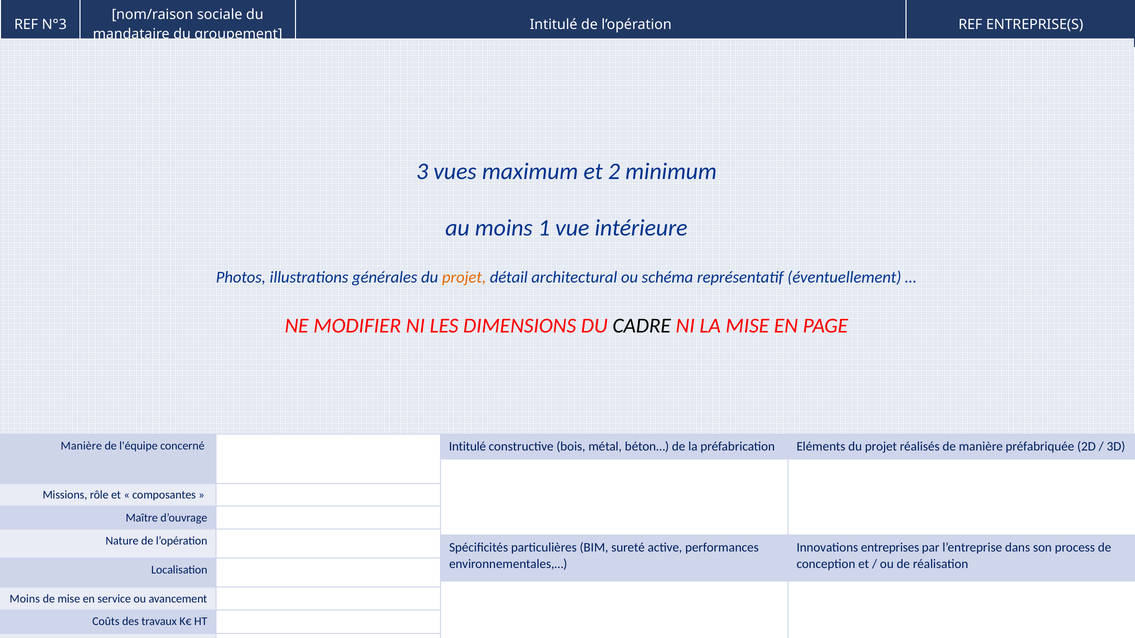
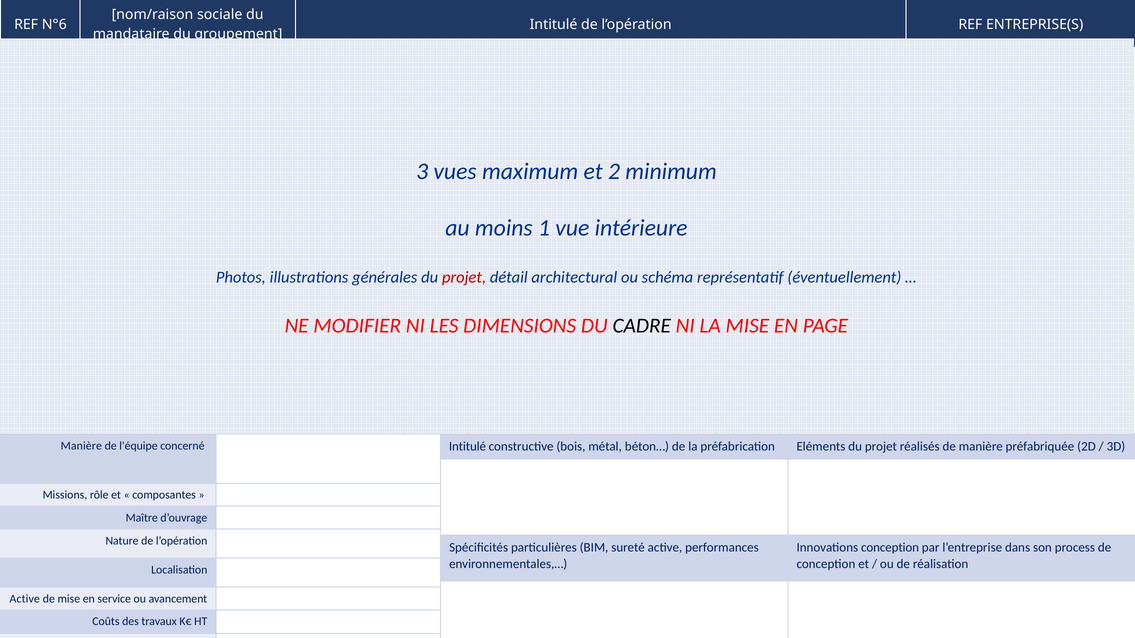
N°3: N°3 -> N°6 (54, 24)
projet colour: orange -> red (464, 277)
Innovations entreprises: entreprises -> conception (890, 548)
Moins: Moins -> Active (25, 599)
